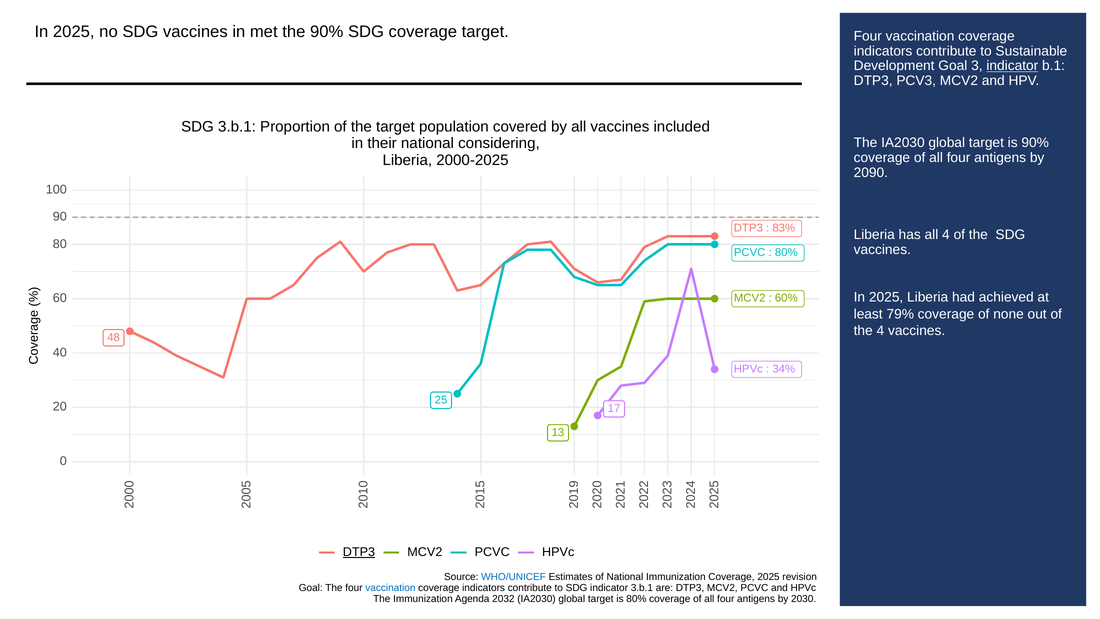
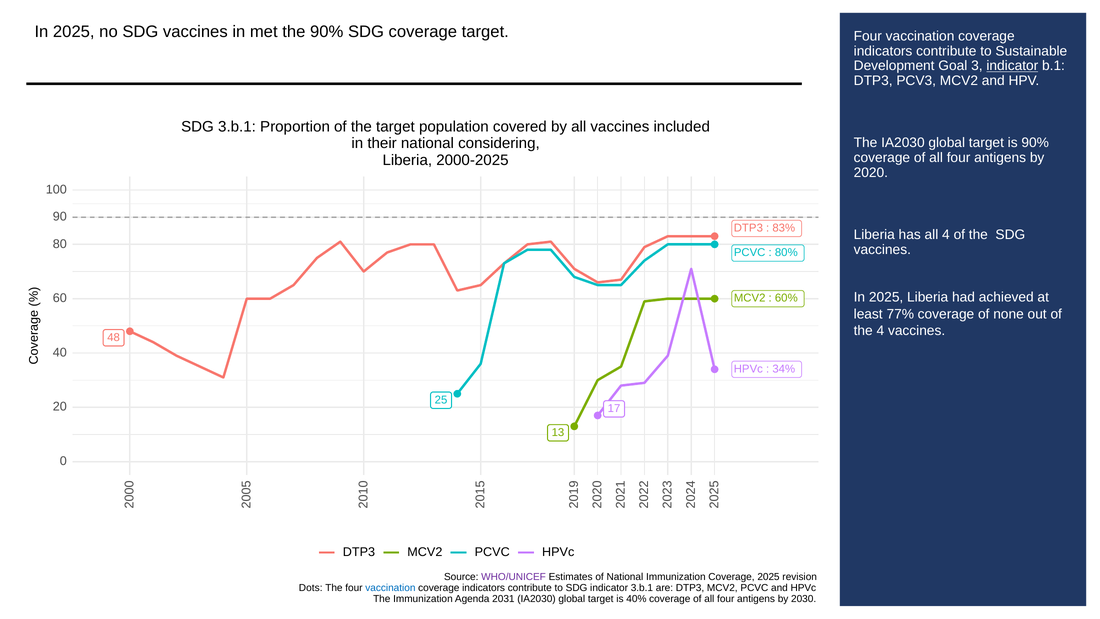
2090: 2090 -> 2020 (871, 173)
79%: 79% -> 77% (900, 314)
DTP3 underline: present -> none (359, 552)
WHO/UNICEF colour: blue -> purple (514, 577)
Goal: Goal -> Dots (311, 588)
2032: 2032 -> 2031 (503, 599)
is 80%: 80% -> 40% (636, 599)
